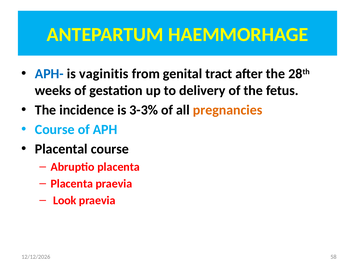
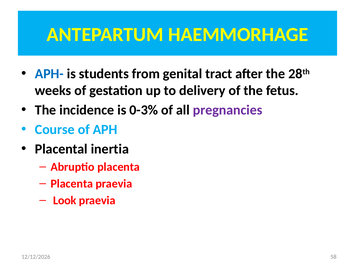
vaginitis: vaginitis -> students (104, 74)
3-3%: 3-3% -> 0-3% (144, 110)
pregnancies colour: orange -> purple (228, 110)
Placental course: course -> inertia (110, 149)
